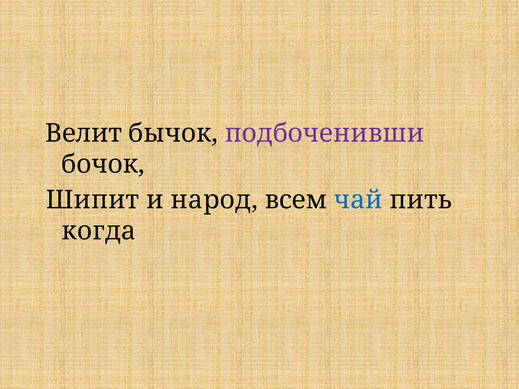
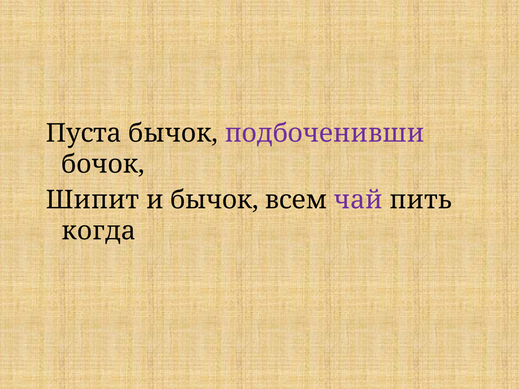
Велит: Велит -> Пуста (84, 133)
и народ: народ -> бычок (214, 200)
чай colour: blue -> purple (358, 200)
